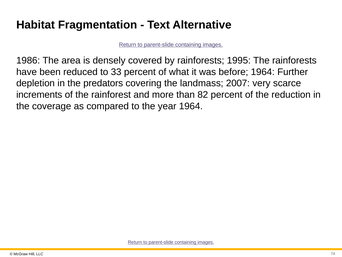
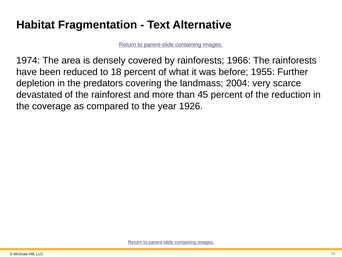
1986: 1986 -> 1974 (28, 60)
1995: 1995 -> 1966 (239, 60)
33: 33 -> 18 (116, 72)
before 1964: 1964 -> 1955 (263, 72)
2007: 2007 -> 2004 (238, 83)
increments: increments -> devastated (39, 95)
82: 82 -> 45 (203, 95)
year 1964: 1964 -> 1926 (191, 106)
